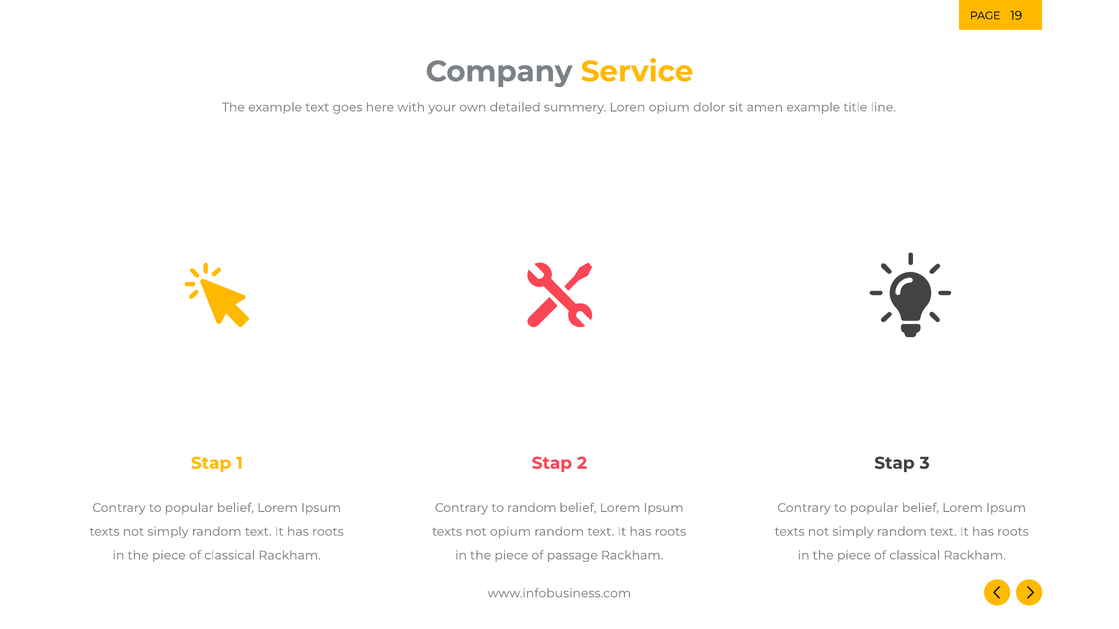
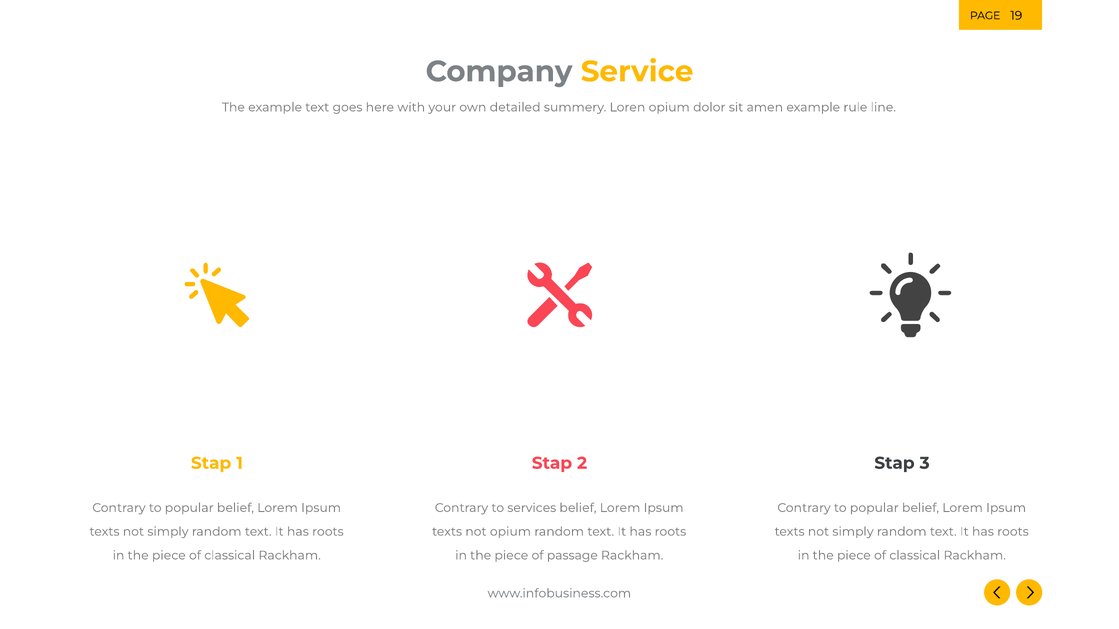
title: title -> rule (855, 107)
to random: random -> services (532, 508)
